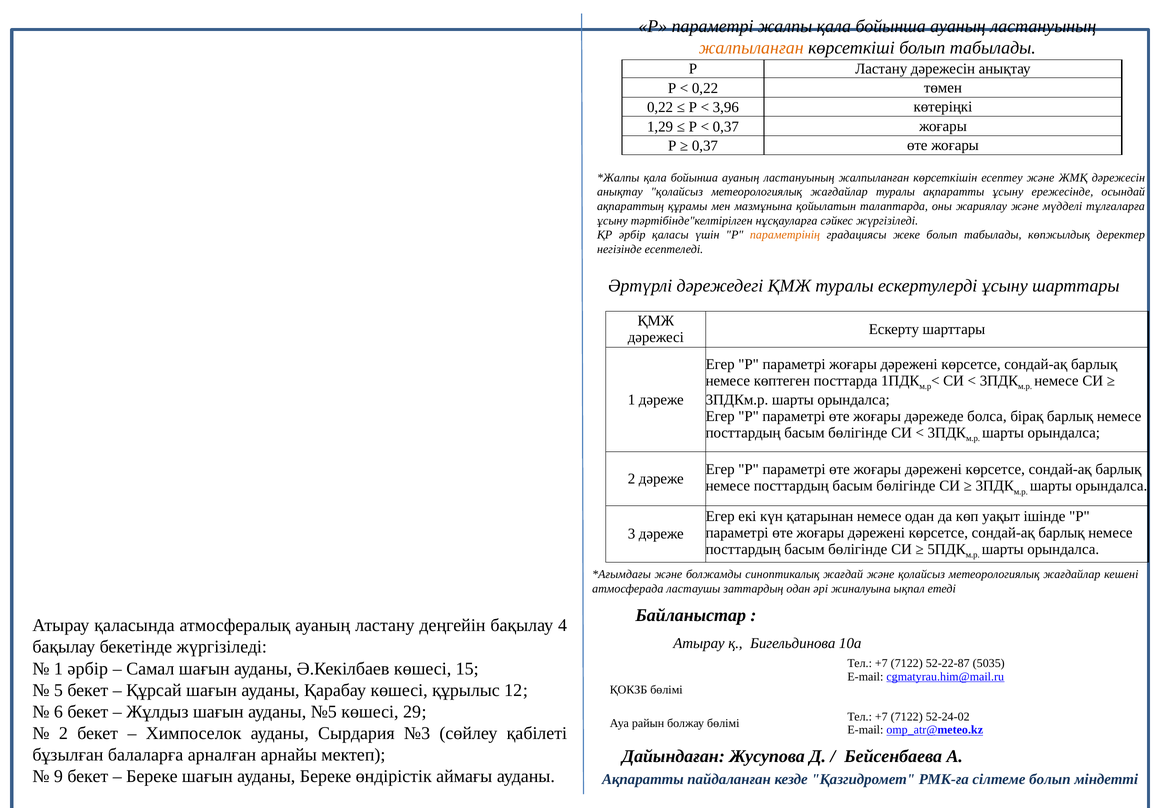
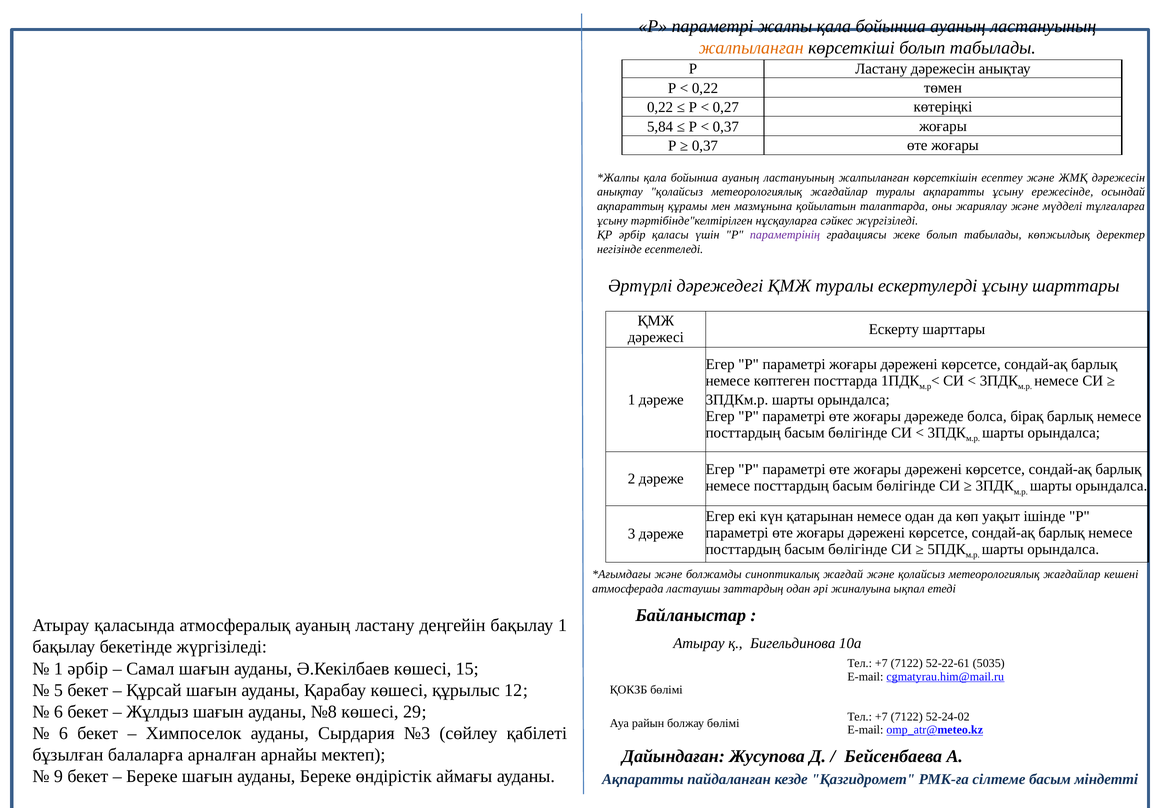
3,96: 3,96 -> 0,27 (726, 107)
1,29: 1,29 -> 5,84 (660, 127)
параметрінің colour: orange -> purple (785, 235)
бақылау 4: 4 -> 1 (563, 625)
52-22-87: 52-22-87 -> 52-22-61 (948, 663)
№5: №5 -> №8 (324, 712)
2: 2 -> 6 (63, 733)
сілтеме болып: болып -> басым (1050, 779)
